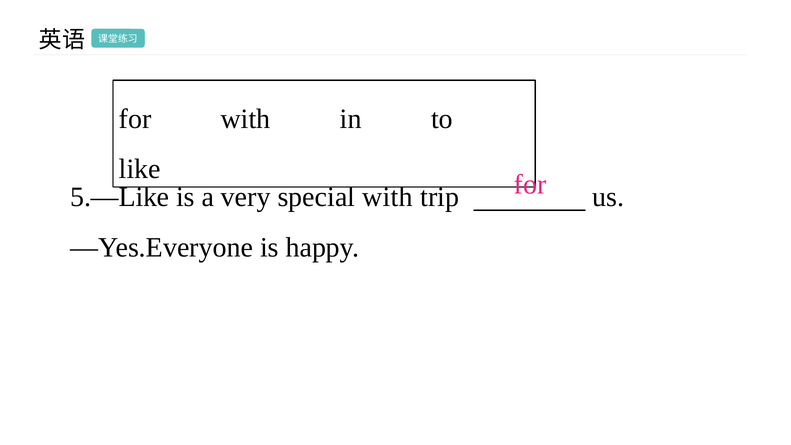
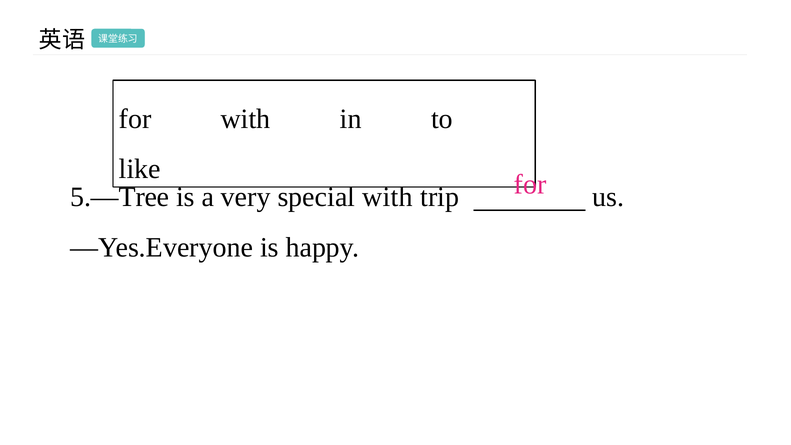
5.—Like: 5.—Like -> 5.—Tree (120, 197)
